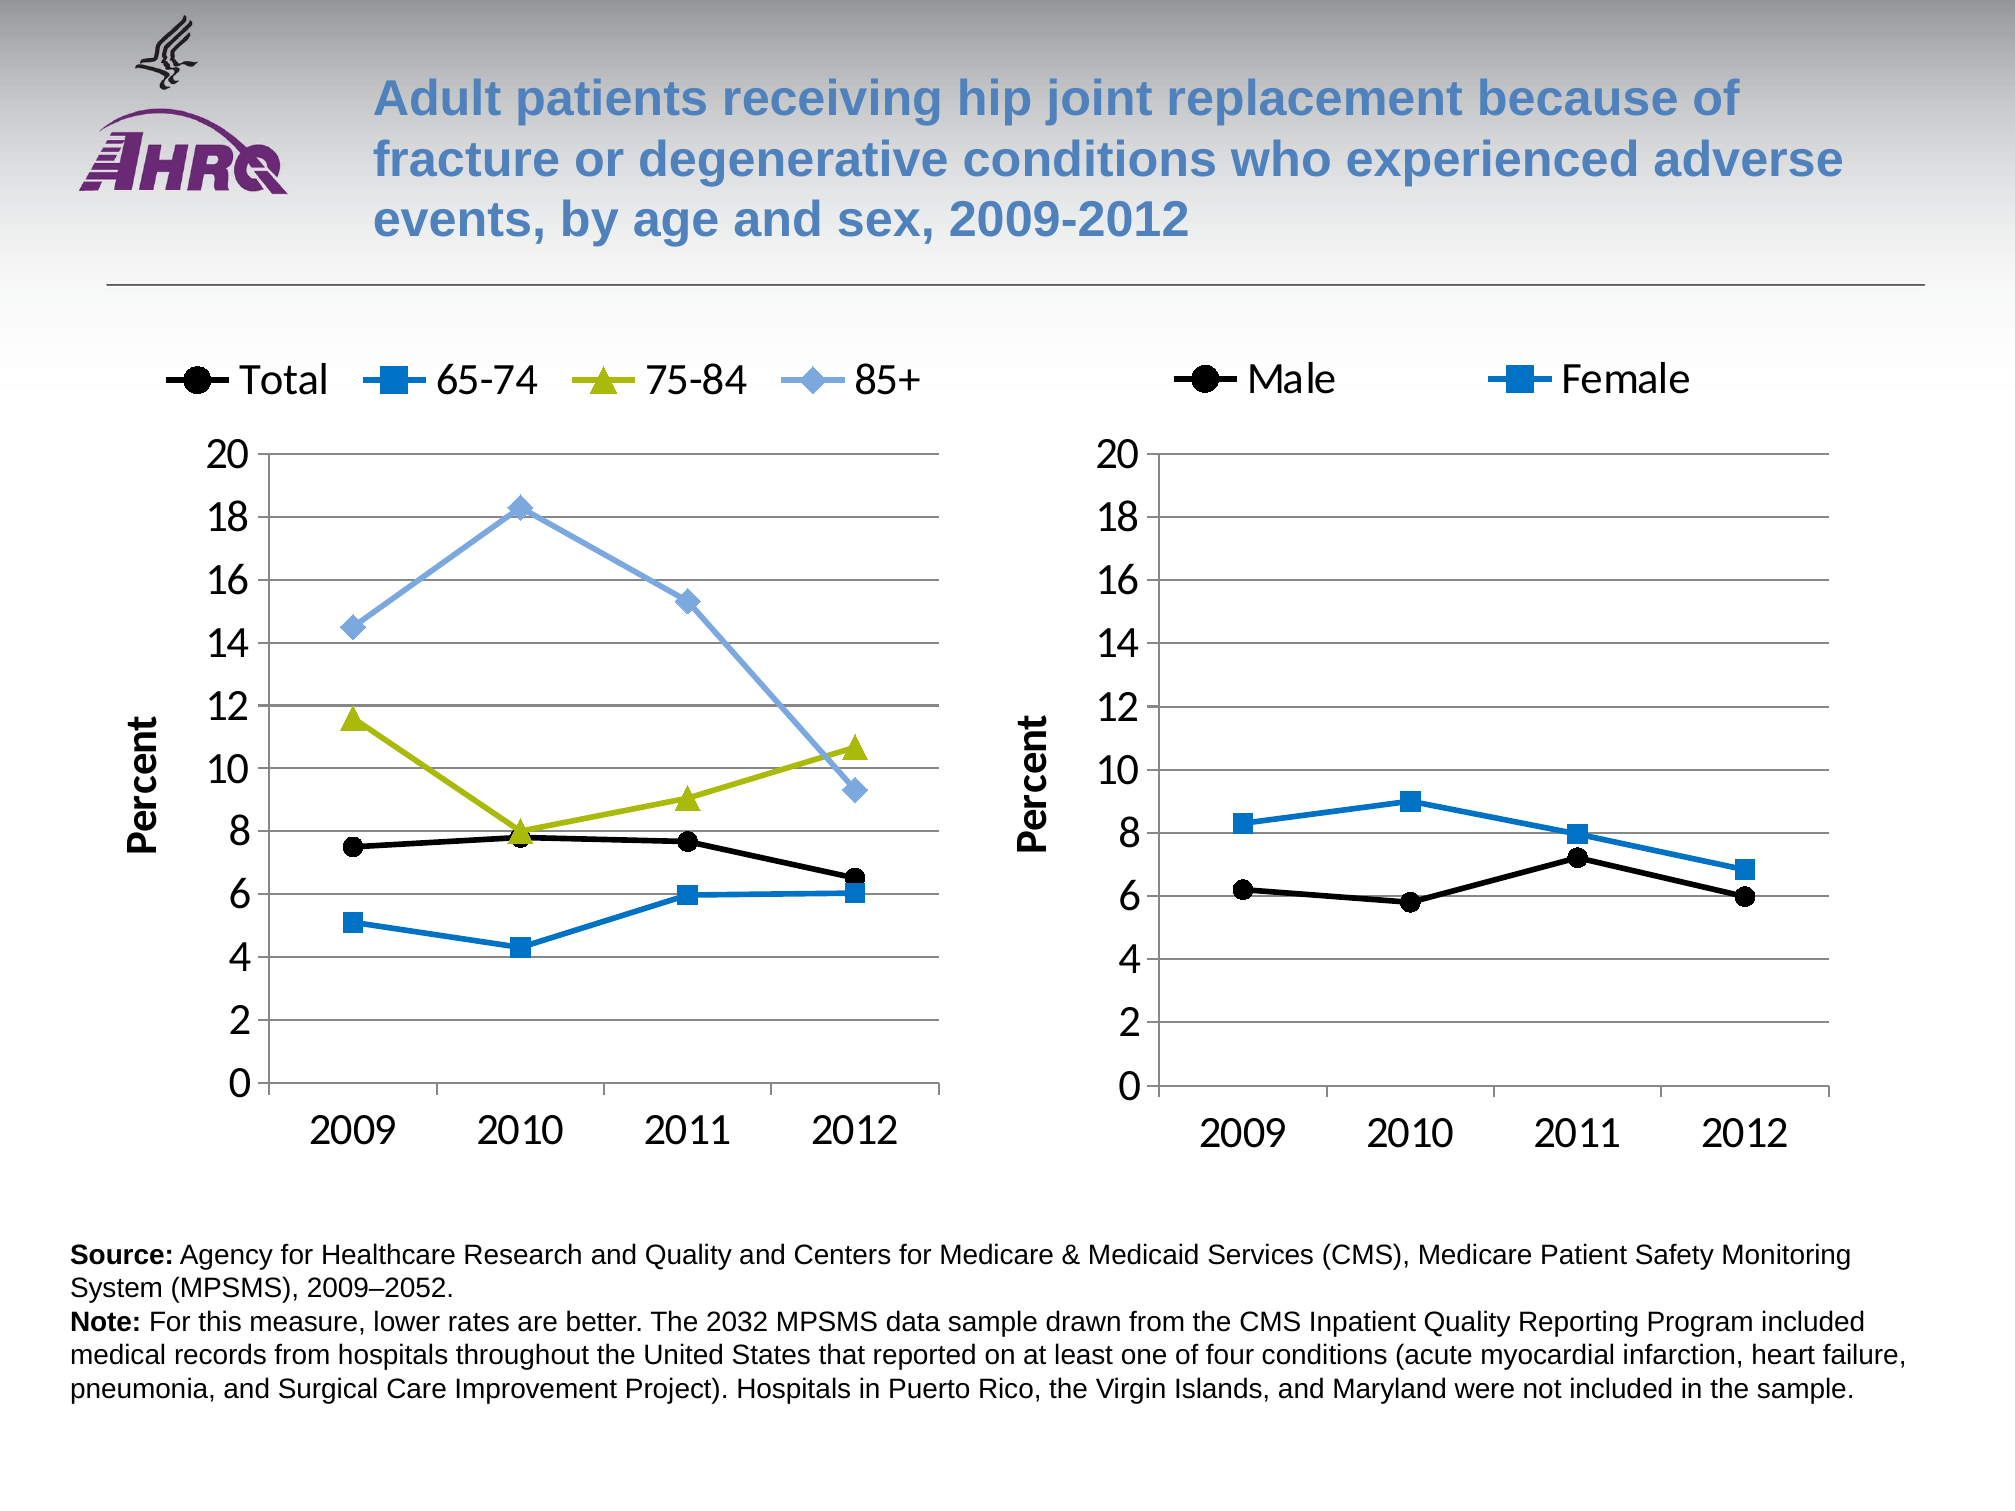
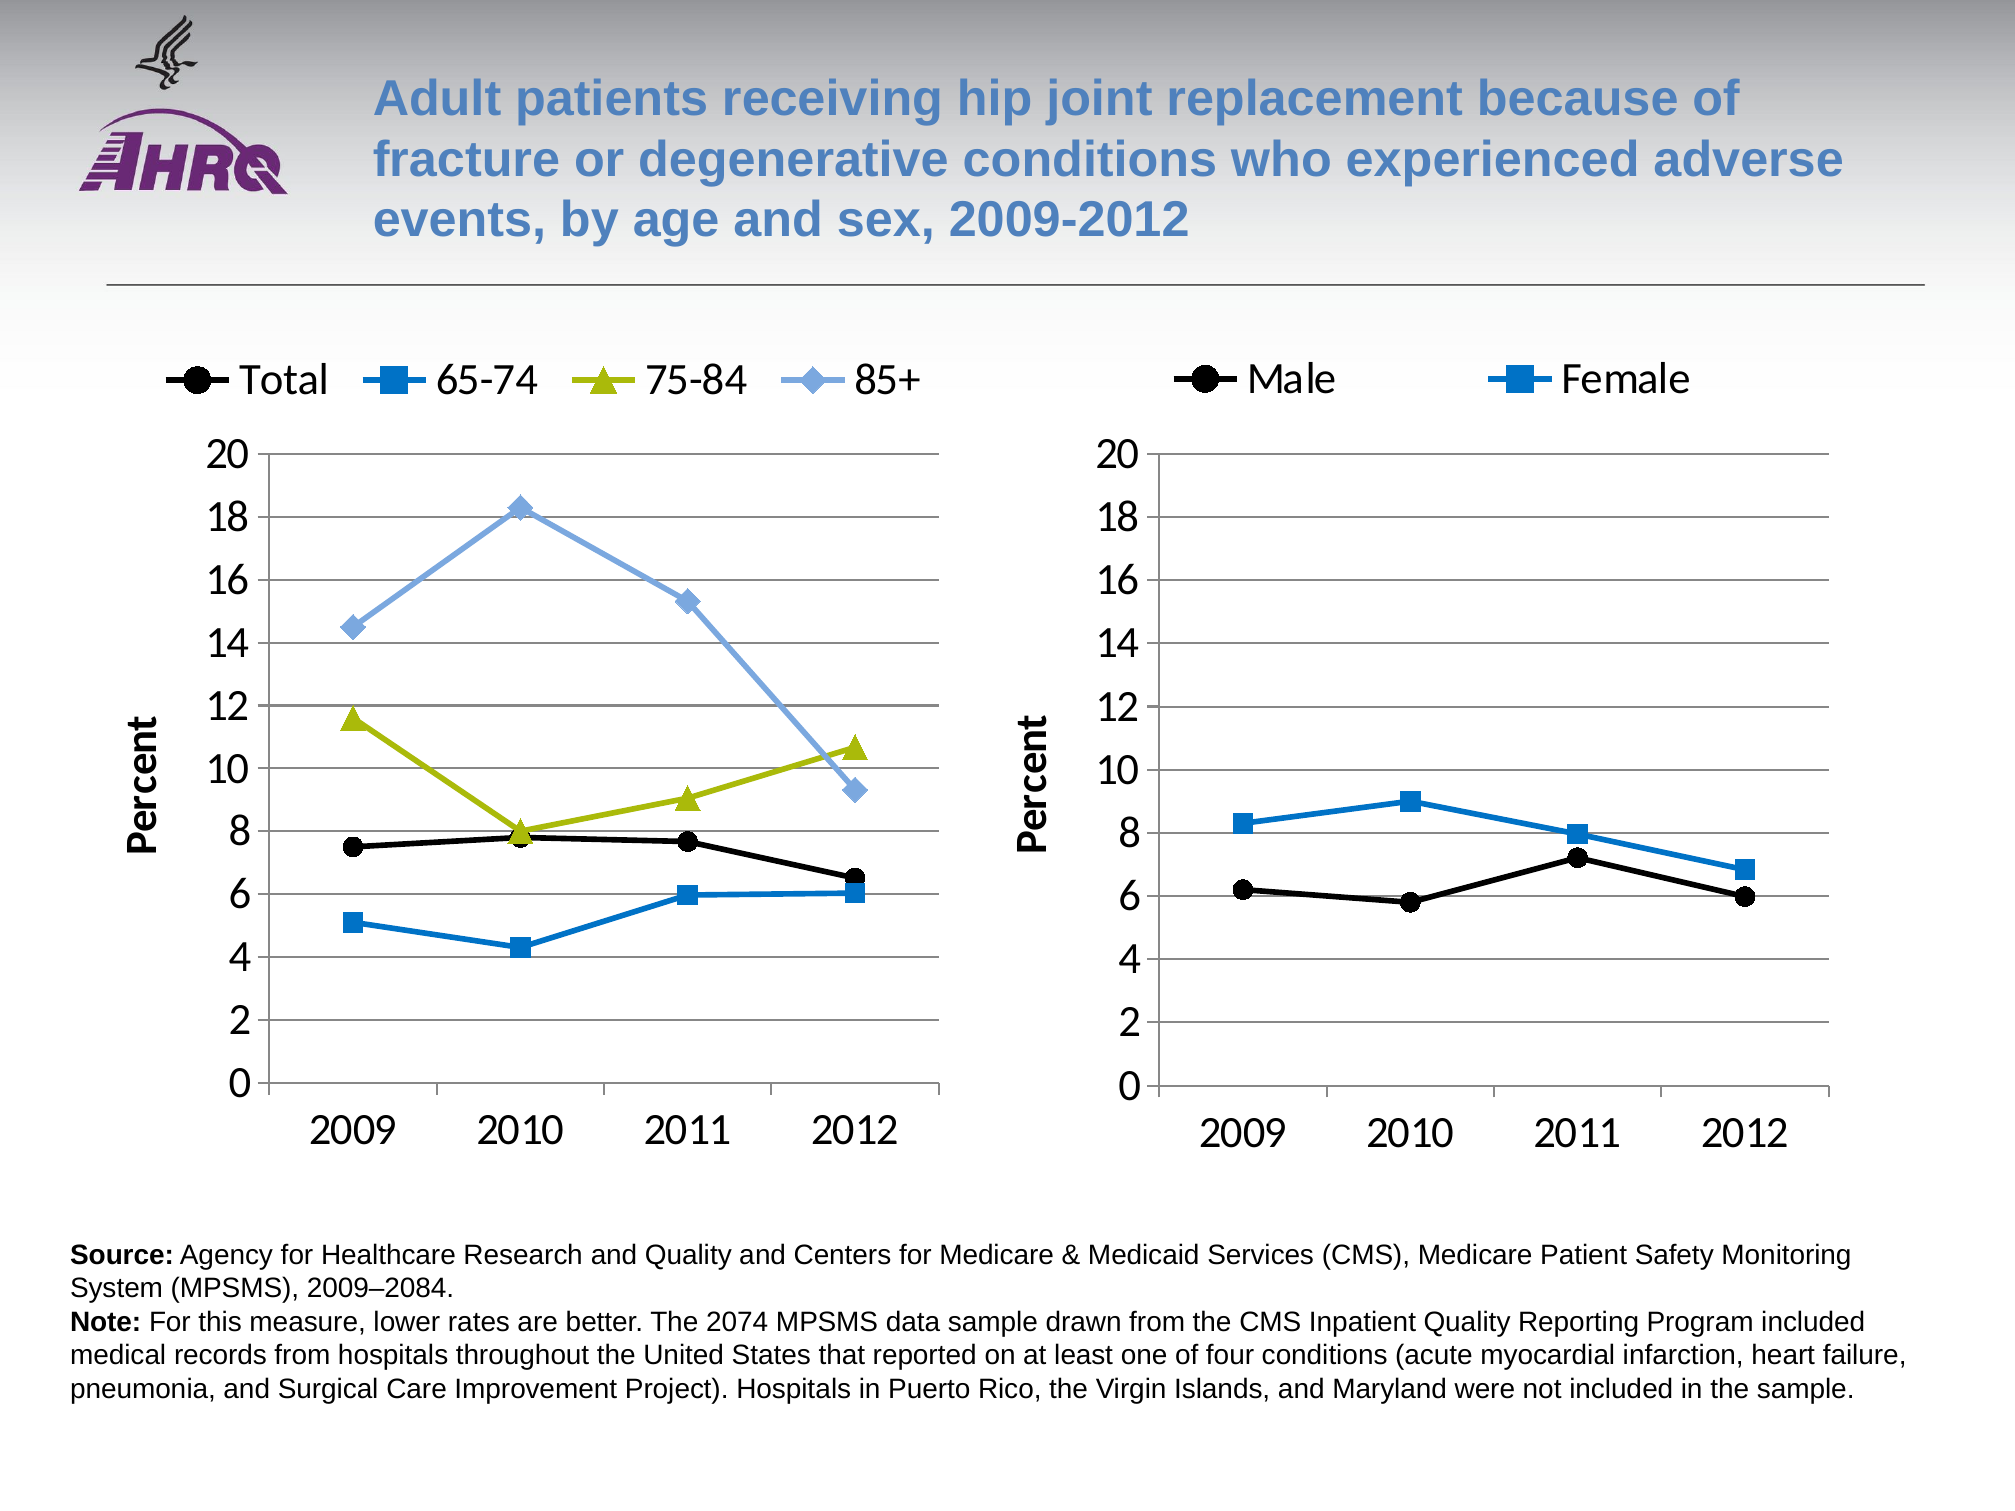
2009–2052: 2009–2052 -> 2009–2084 (381, 1289)
2032: 2032 -> 2074 (737, 1322)
